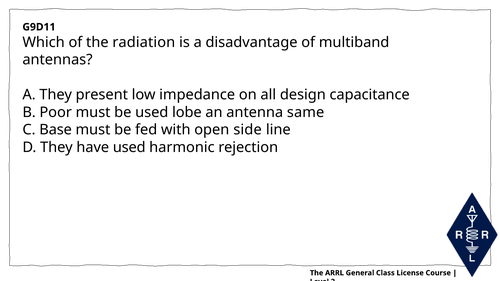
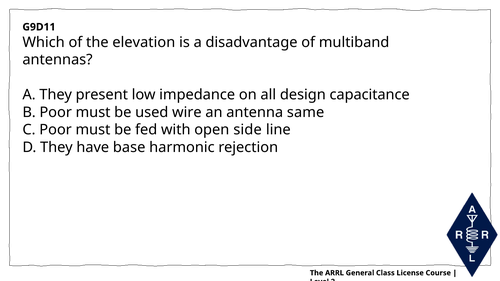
radiation: radiation -> elevation (144, 42)
lobe: lobe -> wire (187, 112)
C Base: Base -> Poor (56, 130)
have used: used -> base (129, 147)
